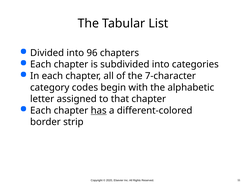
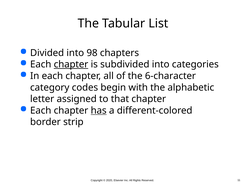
96: 96 -> 98 (92, 53)
chapter underline: none -> present (71, 64)
7-character: 7-character -> 6-character (170, 76)
